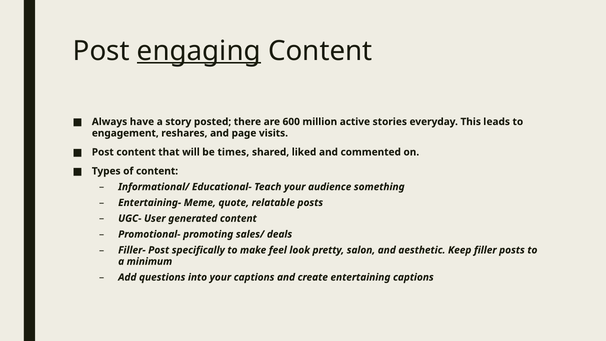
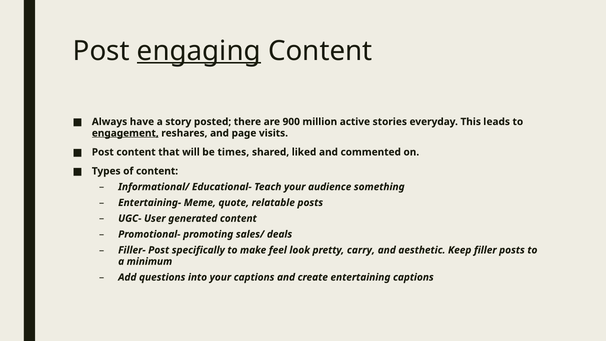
600: 600 -> 900 (291, 122)
engagement underline: none -> present (125, 133)
salon: salon -> carry (361, 250)
